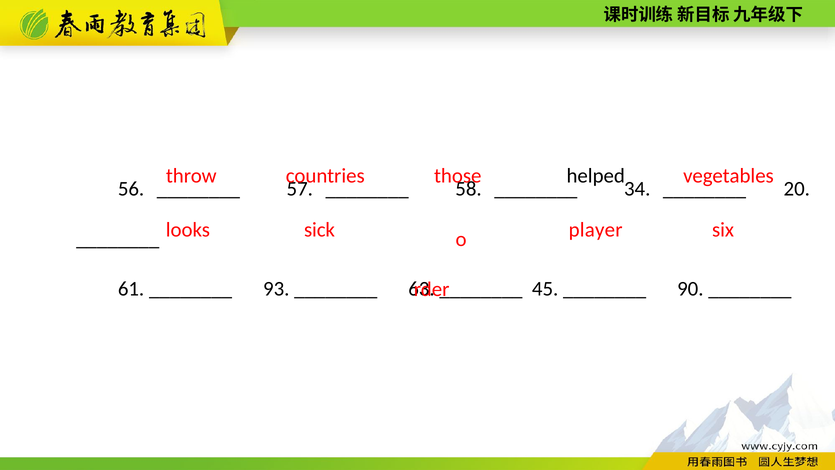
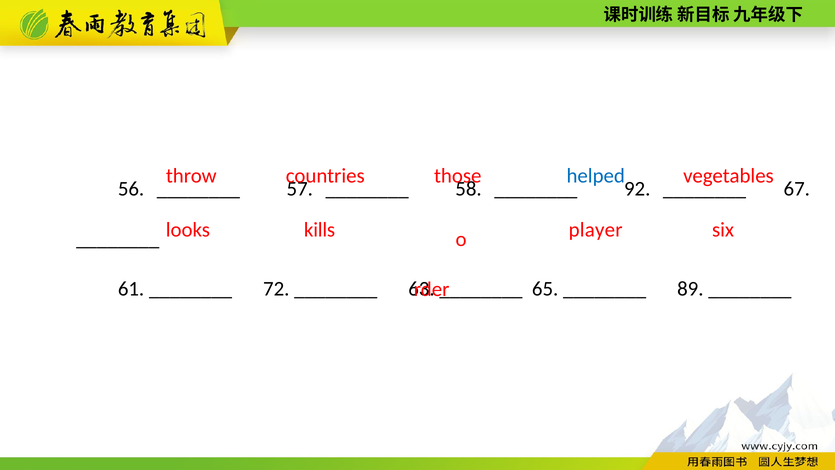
helped colour: black -> blue (596, 176)
34: 34 -> 92 (637, 189)
20: 20 -> 67 (797, 189)
sick: sick -> kills (320, 229)
93: 93 -> 72 (276, 289)
45: 45 -> 65 (545, 289)
90: 90 -> 89 (690, 289)
